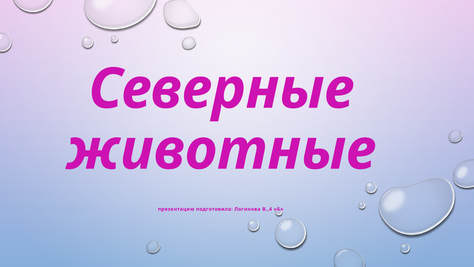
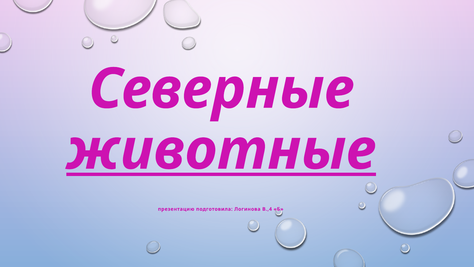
животные underline: none -> present (221, 150)
